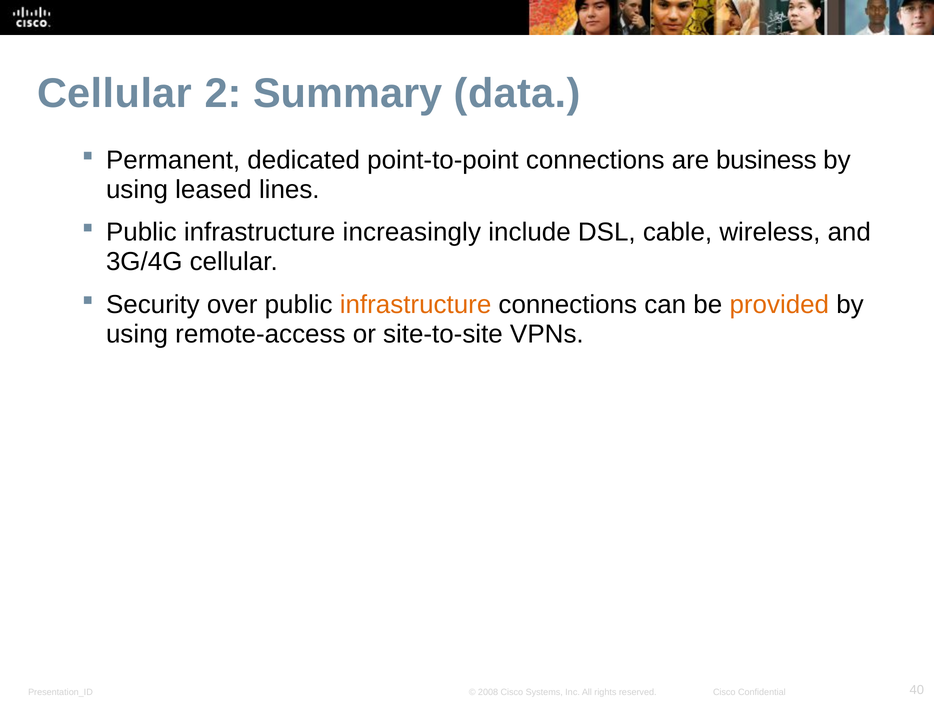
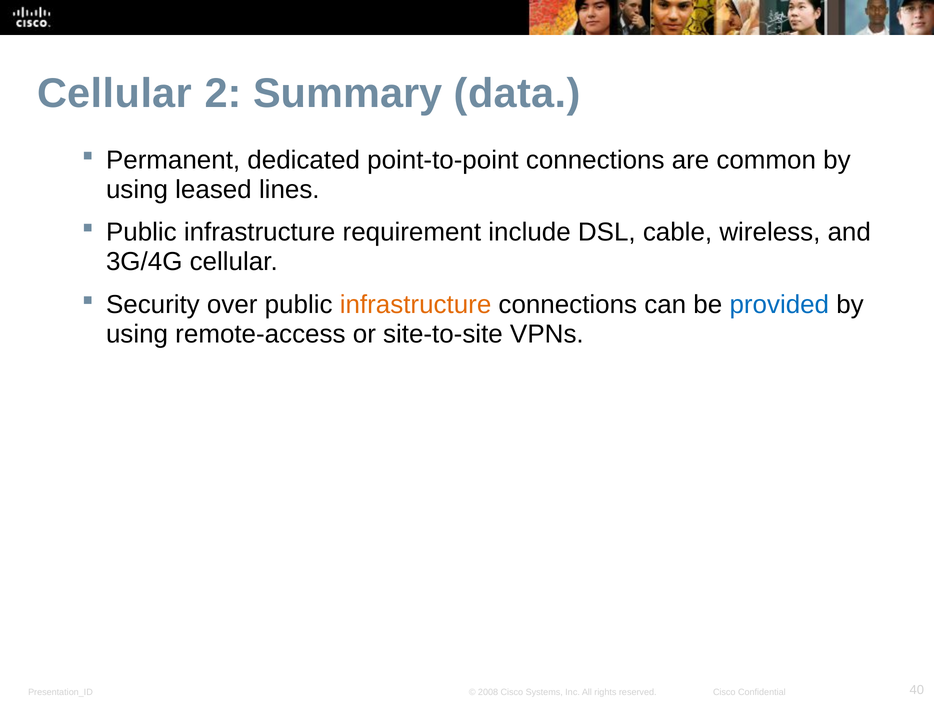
business: business -> common (766, 160)
increasingly: increasingly -> requirement (412, 232)
provided colour: orange -> blue (779, 304)
